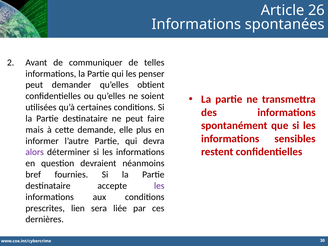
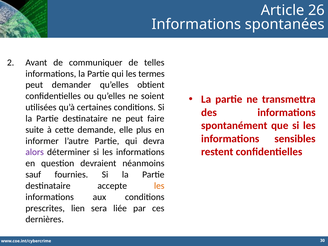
penser: penser -> termes (151, 74)
mais: mais -> suite (35, 130)
bref: bref -> sauf (33, 175)
les colour: purple -> orange (159, 186)
